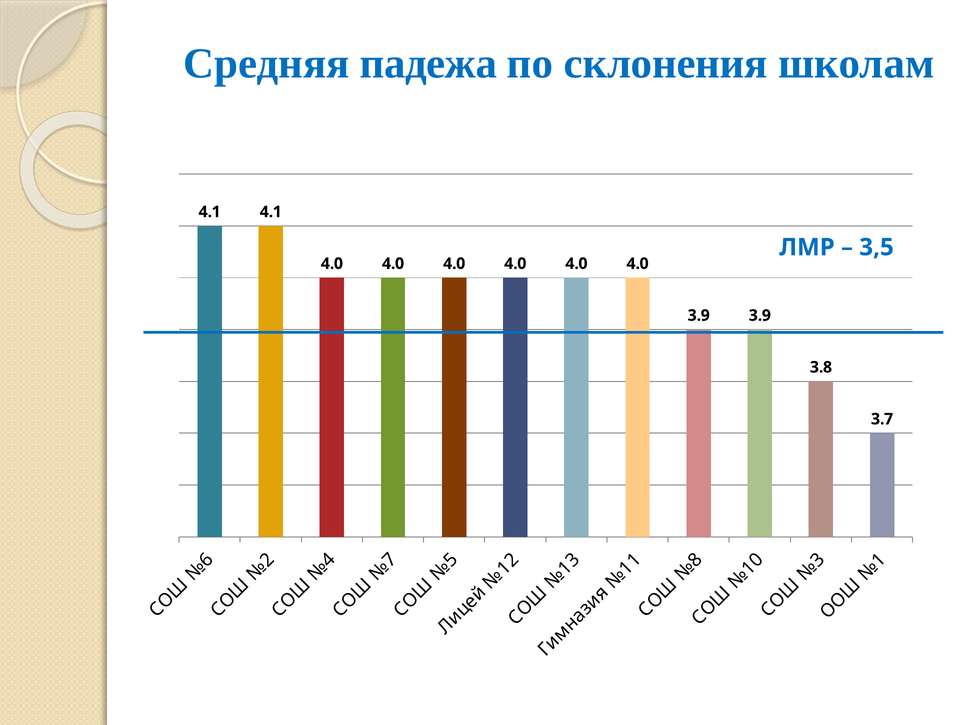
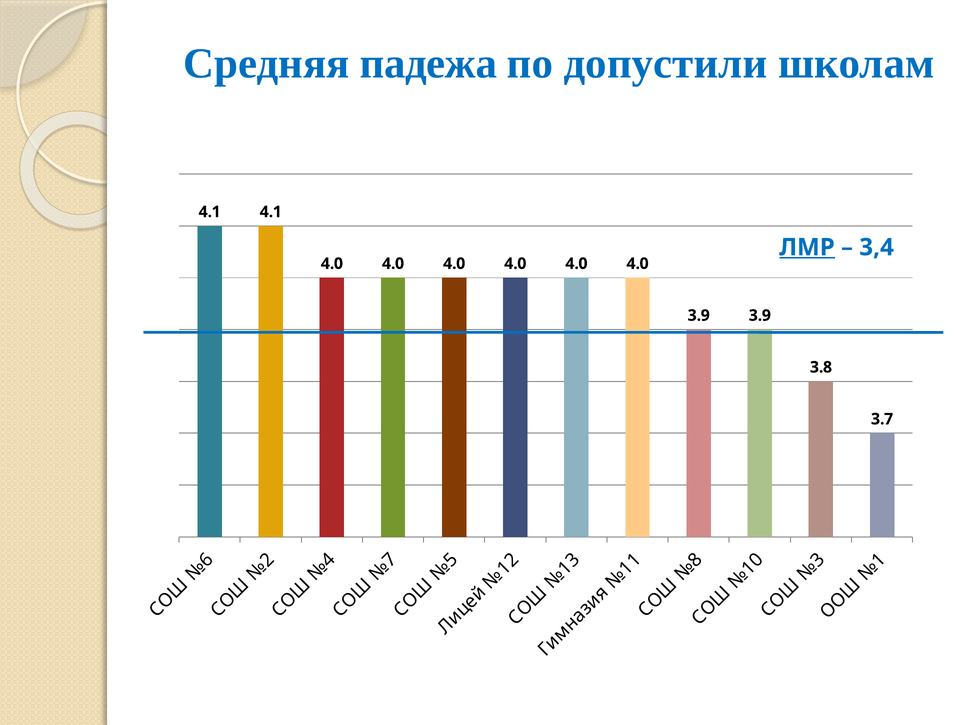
склонения: склонения -> допустили (666, 63)
ЛМР underline: none -> present (807, 247)
3,5: 3,5 -> 3,4 (877, 247)
